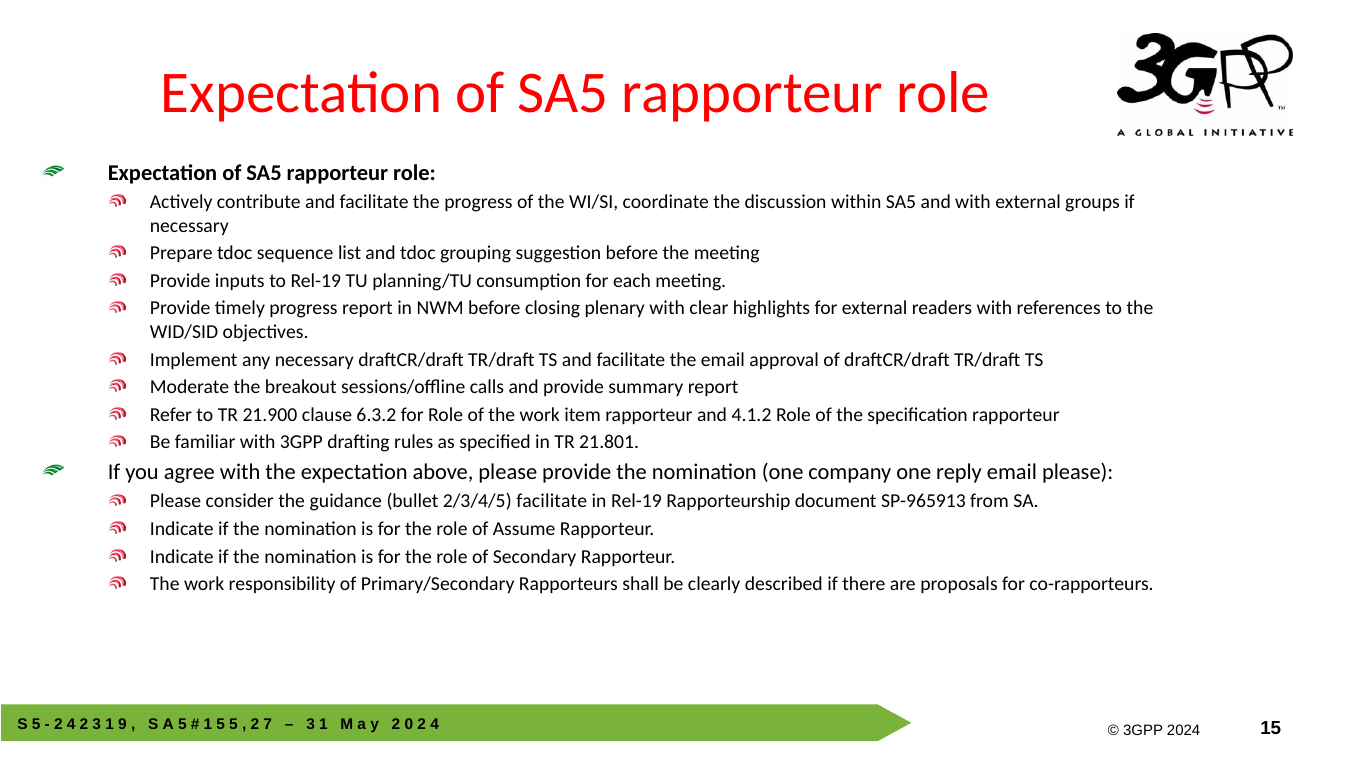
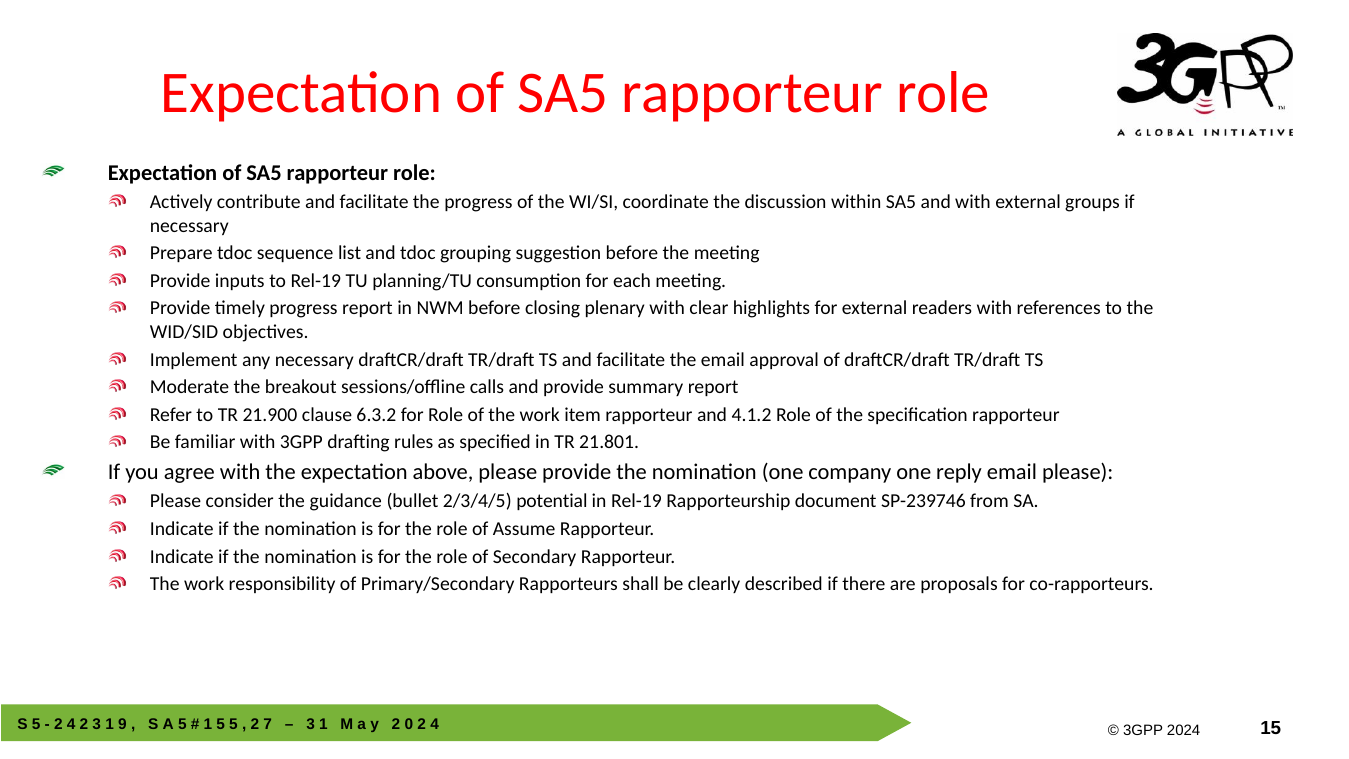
2/3/4/5 facilitate: facilitate -> potential (552, 501)
SP-965913: SP-965913 -> SP-239746 (923, 501)
